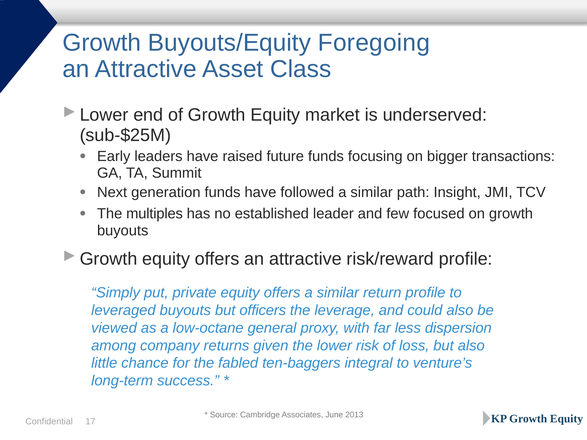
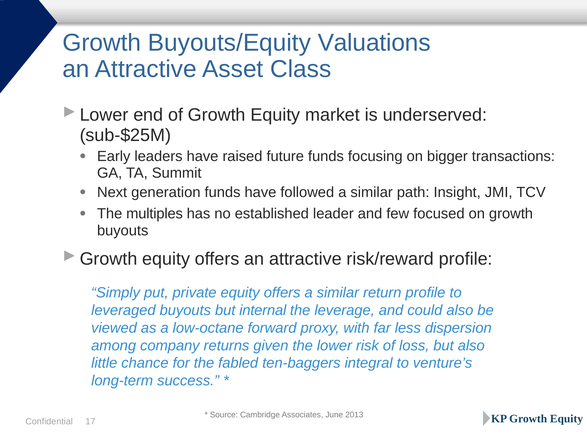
Foregoing: Foregoing -> Valuations (374, 43)
officers: officers -> internal (263, 311)
general: general -> forward (272, 328)
